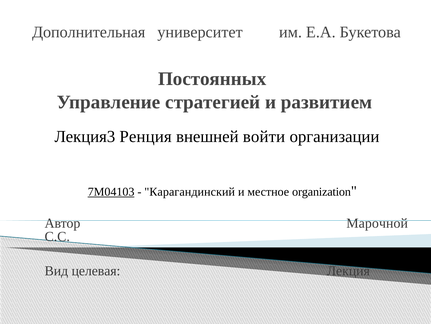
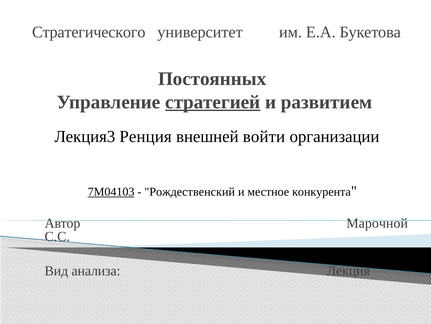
Дополнительная: Дополнительная -> Стратегического (89, 32)
стратегией underline: none -> present (213, 102)
Карагандинский: Карагандинский -> Рождественский (190, 191)
organization: organization -> конкурента (321, 191)
целевая: целевая -> анализа (96, 270)
